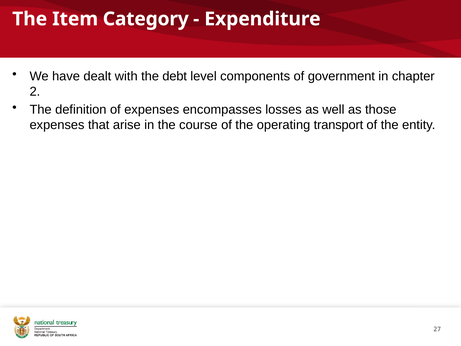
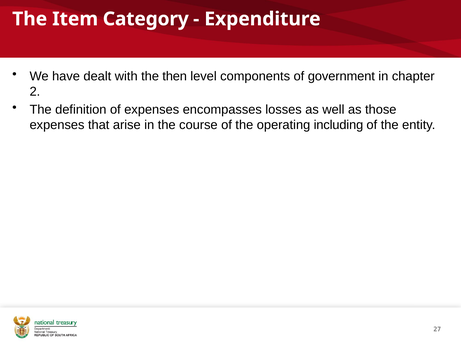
debt: debt -> then (175, 76)
transport: transport -> including (338, 125)
